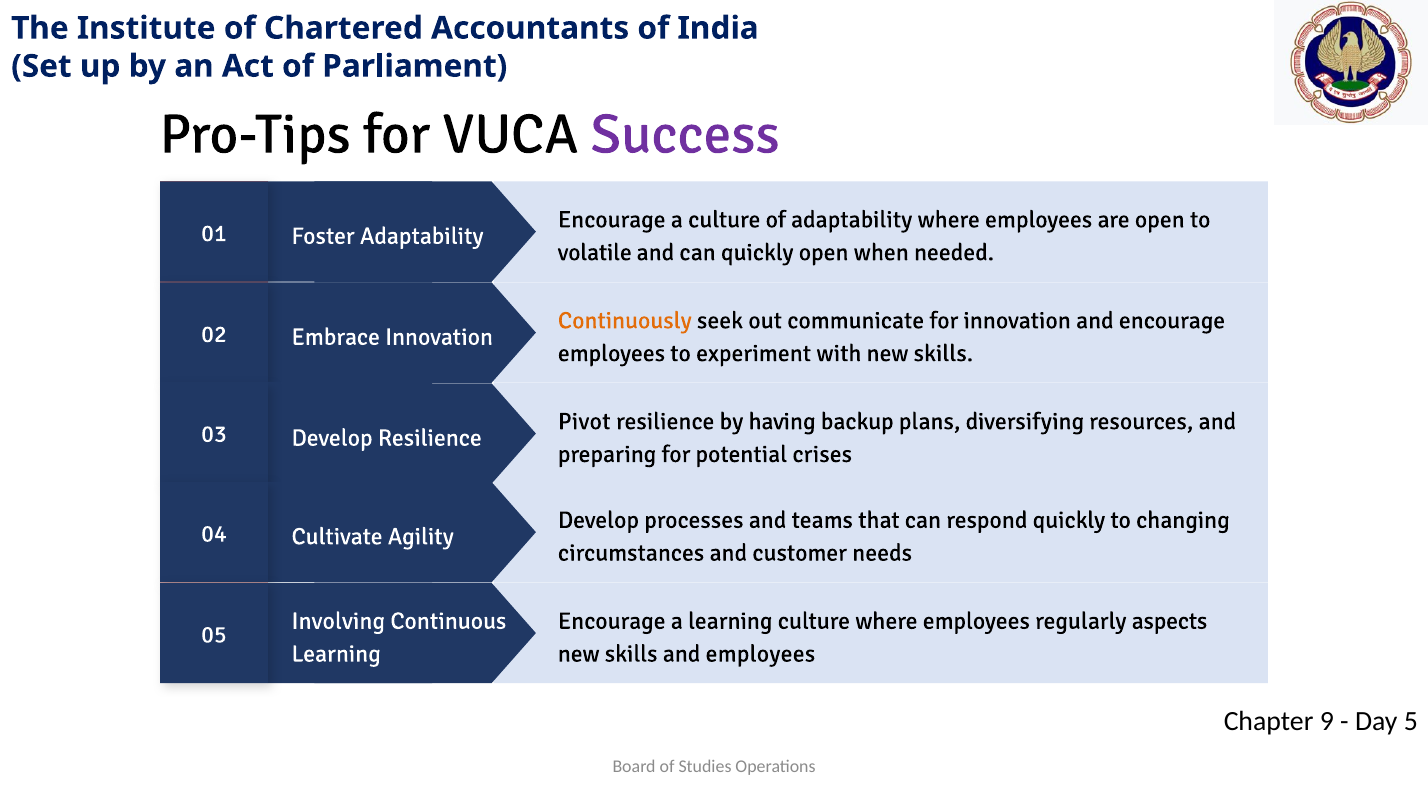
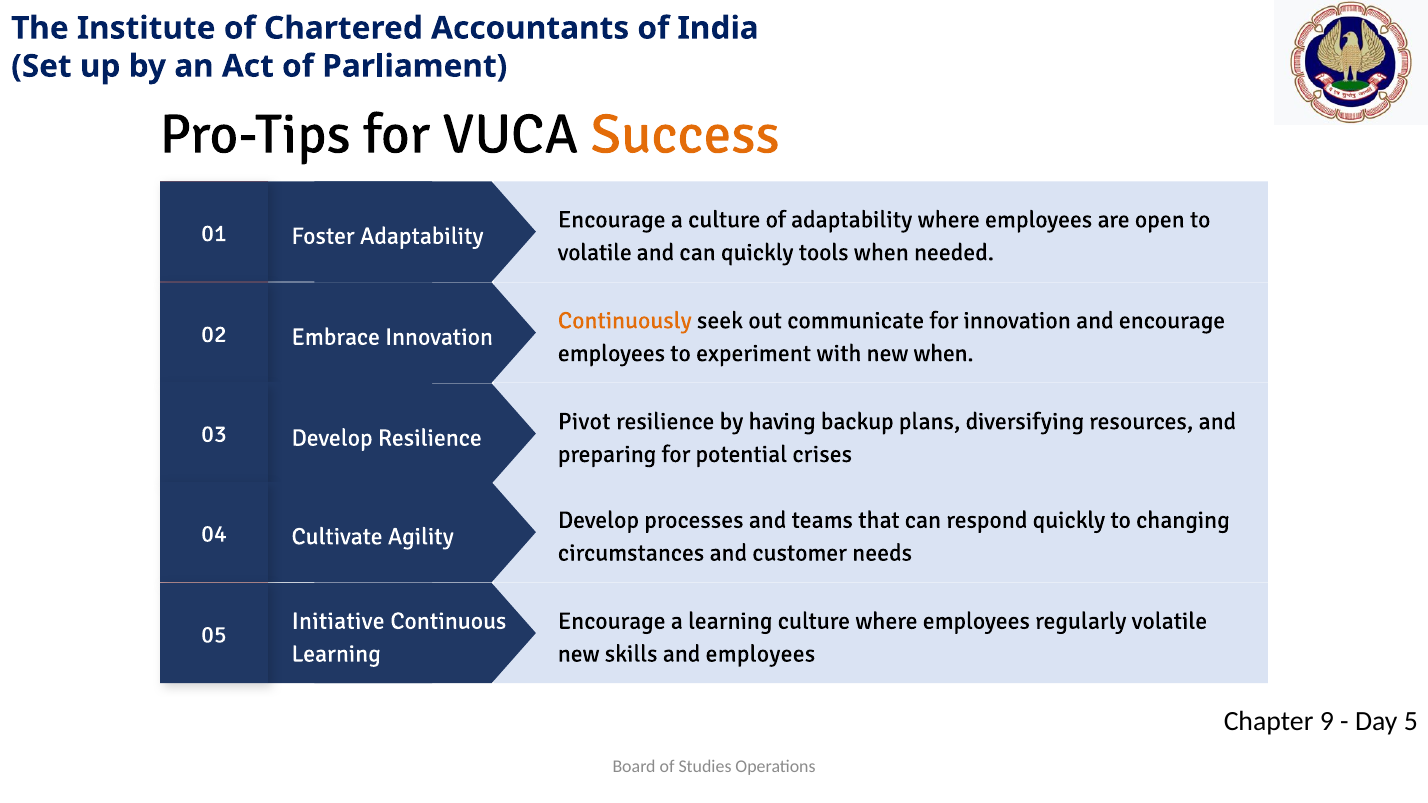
Success colour: purple -> orange (685, 134)
quickly open: open -> tools (824, 252)
with new skills: skills -> when (943, 353)
Involving: Involving -> Initiative (338, 621)
regularly aspects: aspects -> volatile (1169, 621)
